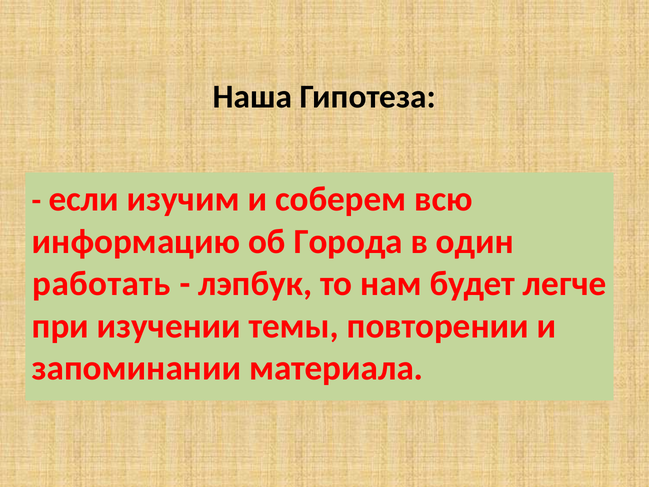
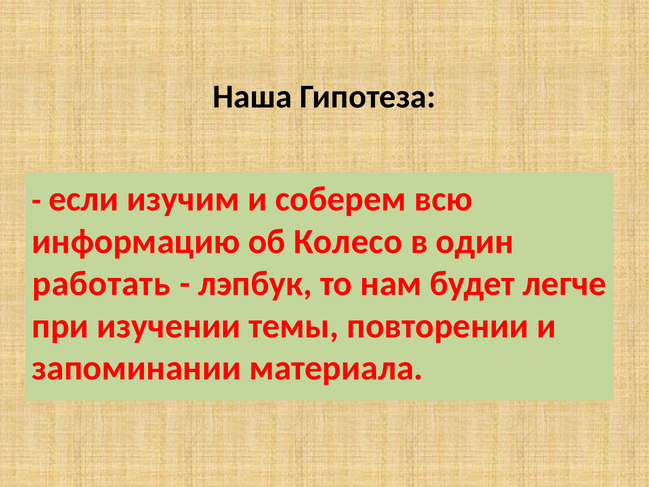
Города: Города -> Колесо (348, 241)
